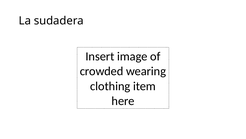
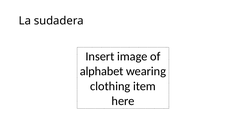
crowded: crowded -> alphabet (102, 71)
